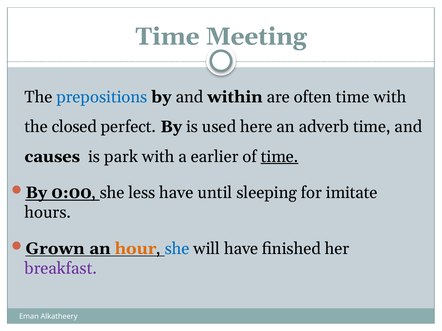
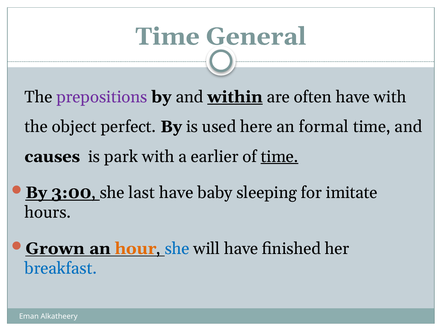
Meeting: Meeting -> General (256, 37)
prepositions colour: blue -> purple (102, 97)
within underline: none -> present (235, 97)
often time: time -> have (353, 97)
closed: closed -> object (74, 127)
adverb: adverb -> formal (324, 127)
0:00: 0:00 -> 3:00 (71, 193)
less: less -> last (142, 193)
until: until -> baby (215, 193)
breakfast colour: purple -> blue (61, 269)
